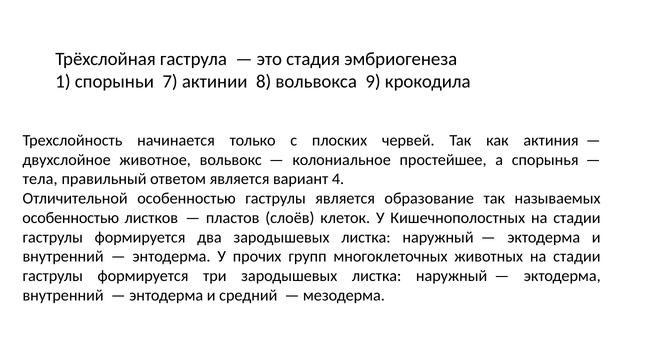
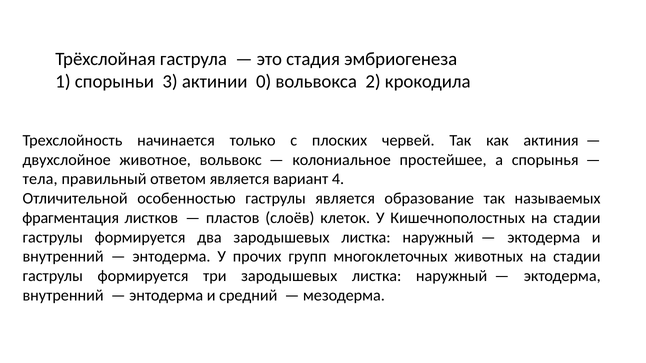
7: 7 -> 3 (170, 82)
8: 8 -> 0 (264, 82)
9: 9 -> 2 (373, 82)
особенностью: особенностью -> фрагментация (71, 218)
